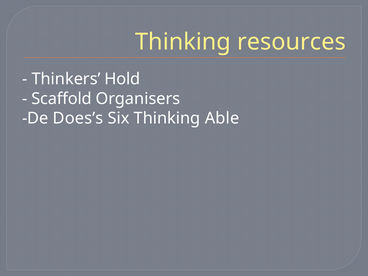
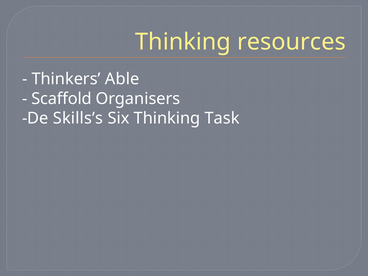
Hold: Hold -> Able (122, 79)
Does’s: Does’s -> Skills’s (78, 118)
Able: Able -> Task (222, 118)
